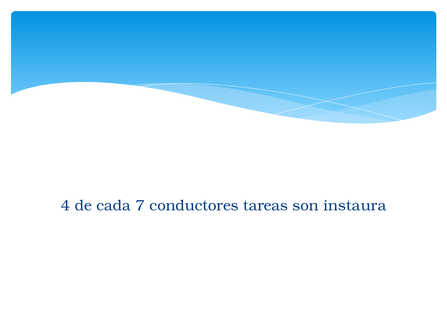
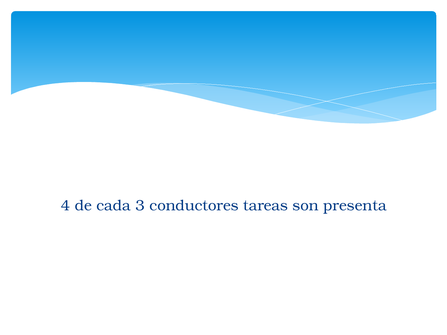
7: 7 -> 3 (140, 206)
instaura: instaura -> presenta (355, 206)
